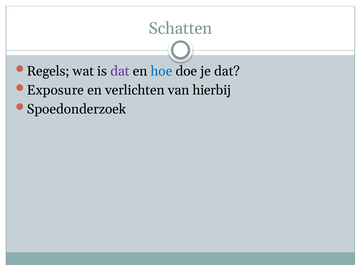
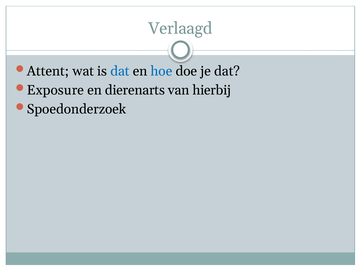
Schatten: Schatten -> Verlaagd (180, 28)
Regels: Regels -> Attent (48, 71)
dat colour: purple -> blue (120, 71)
verlichten: verlichten -> dierenarts (135, 90)
